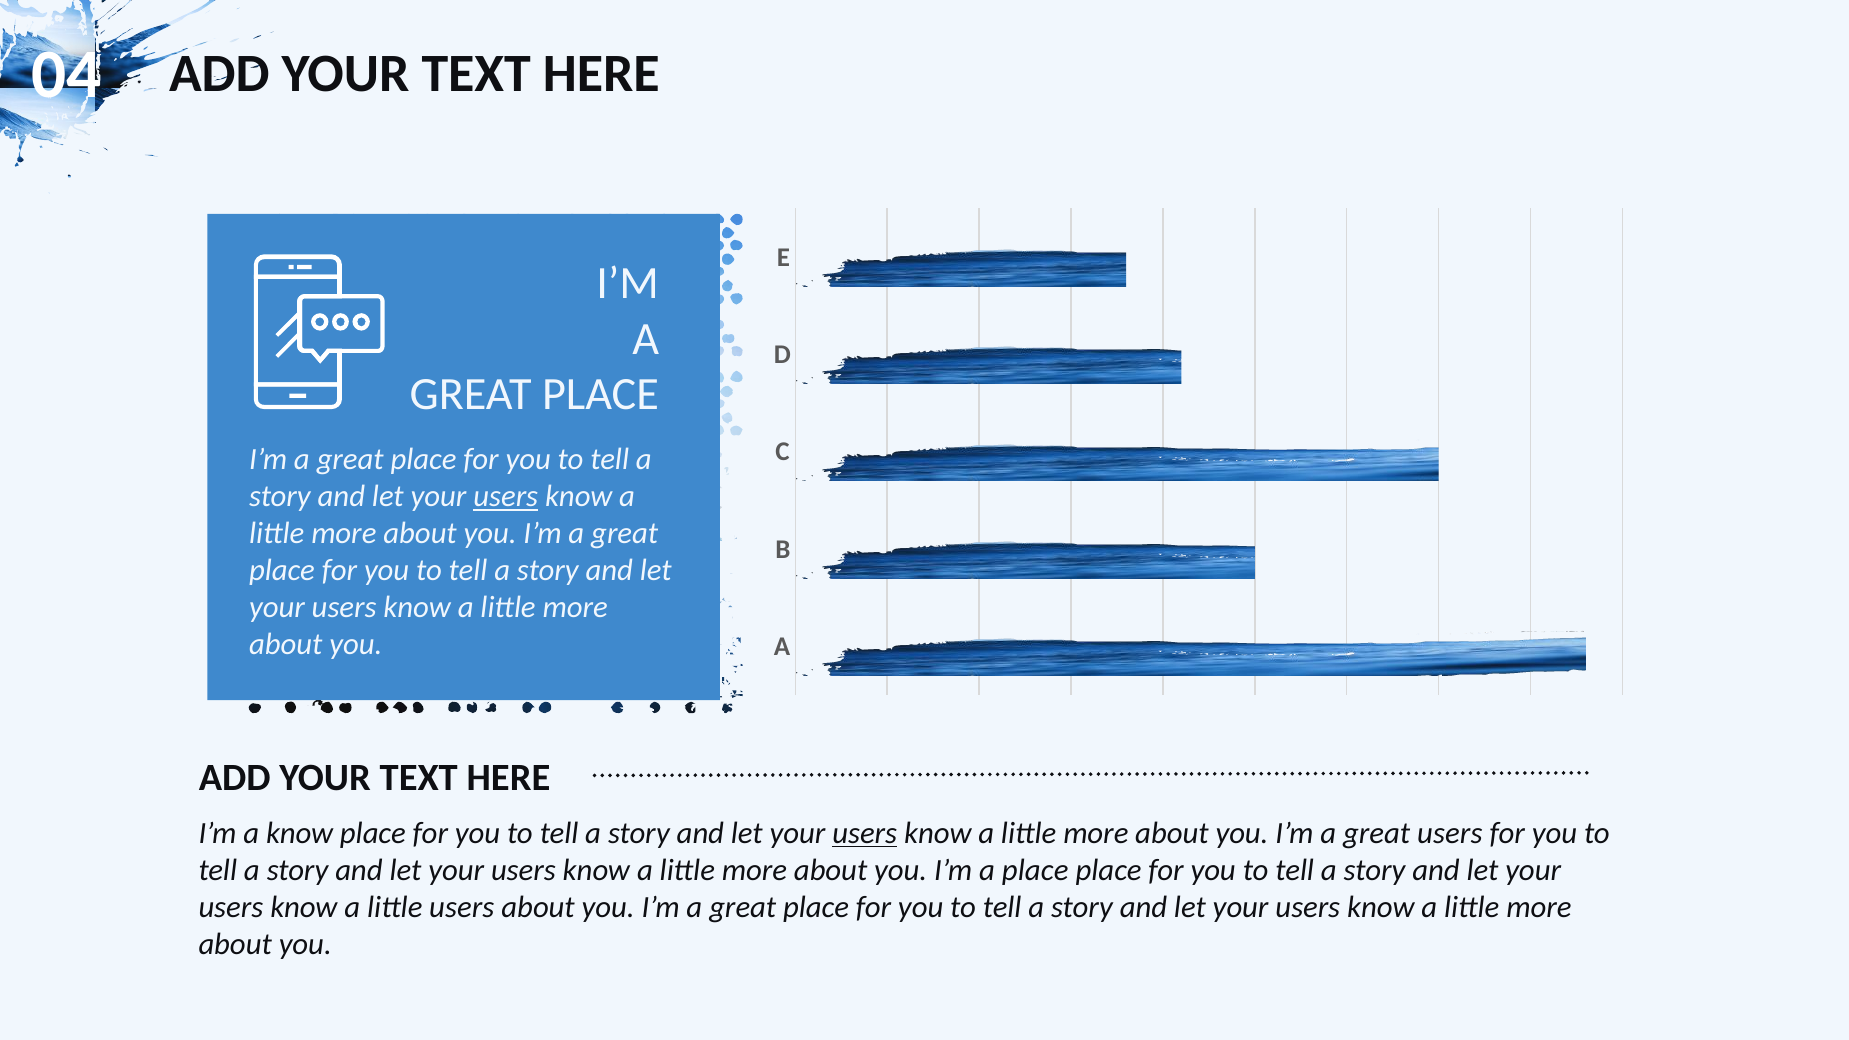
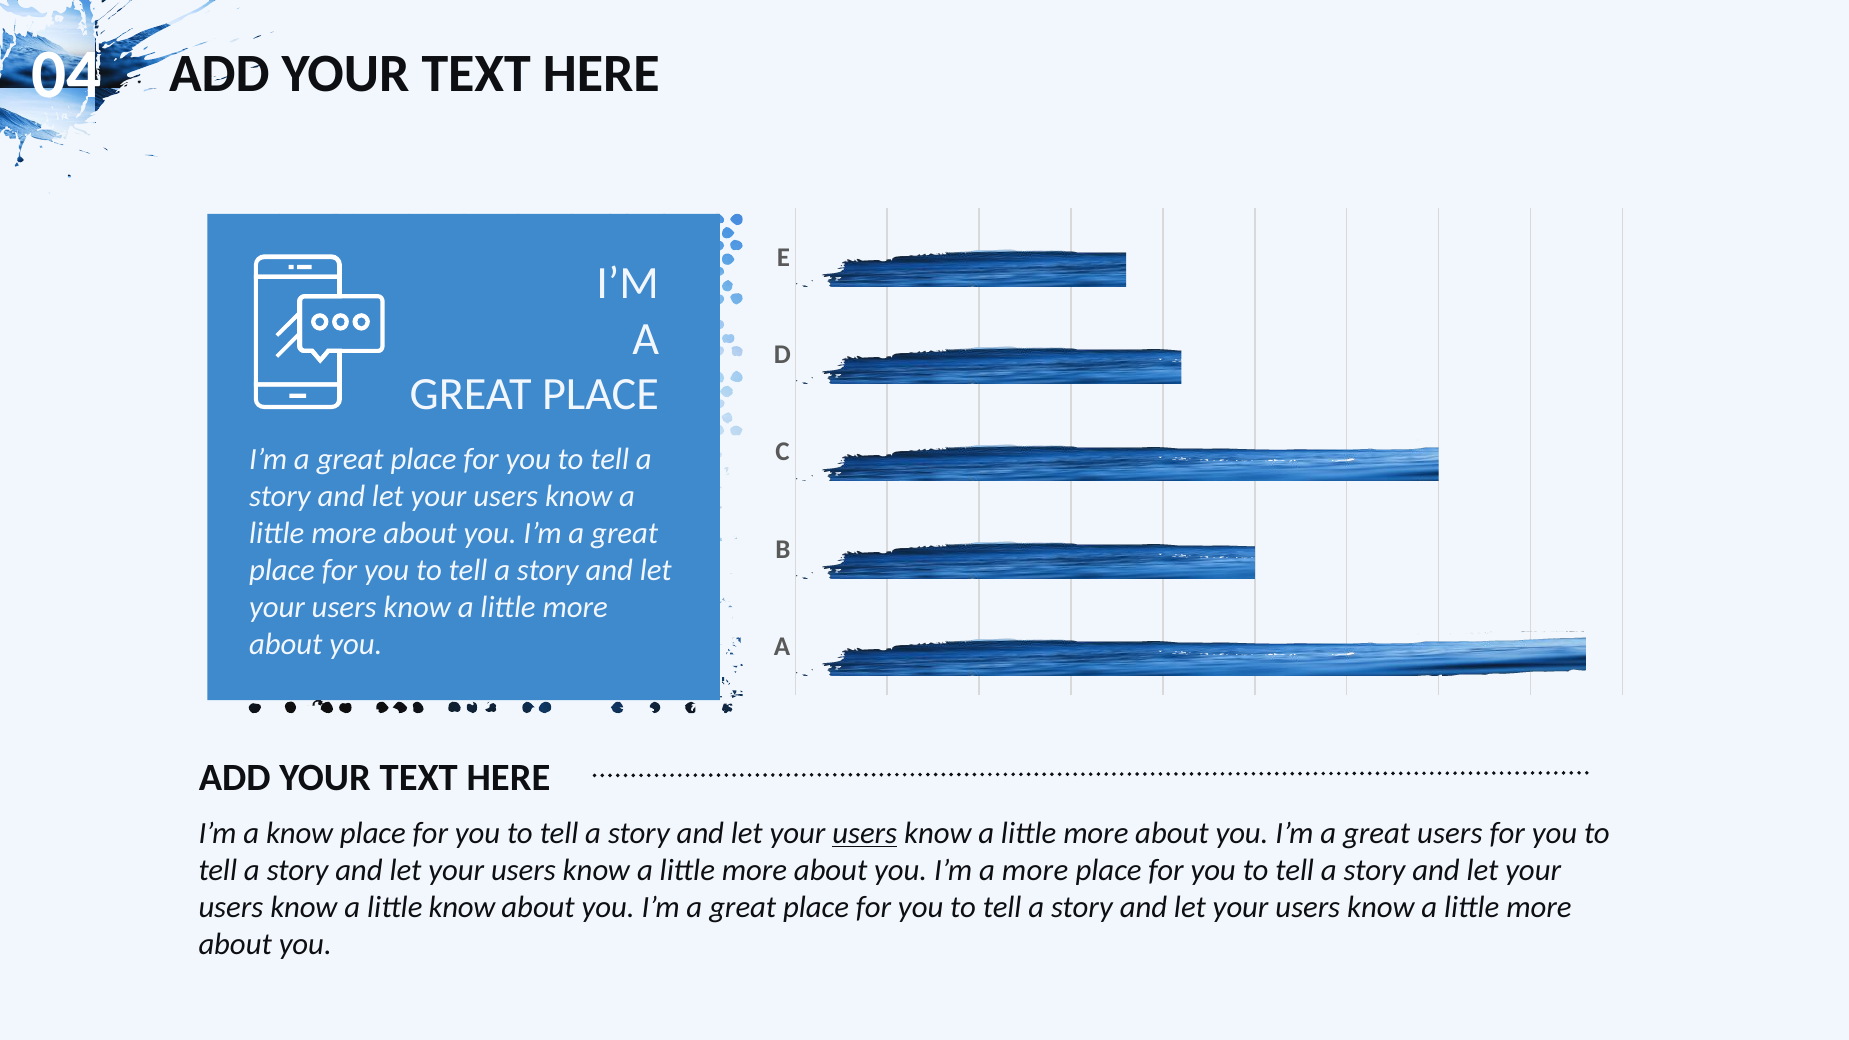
users underline: present -> none (506, 497)
a place: place -> more (1035, 870)
little users: users -> know (462, 907)
